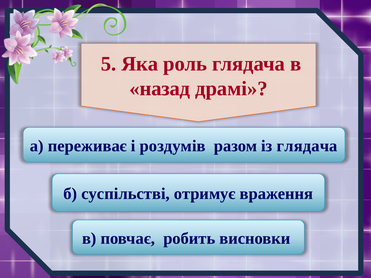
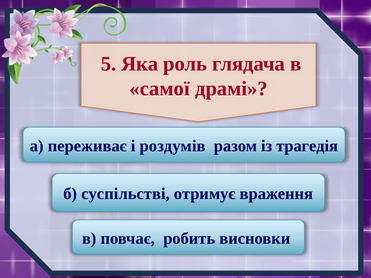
назад: назад -> самої (160, 89)
із глядача: глядача -> трагедія (307, 146)
